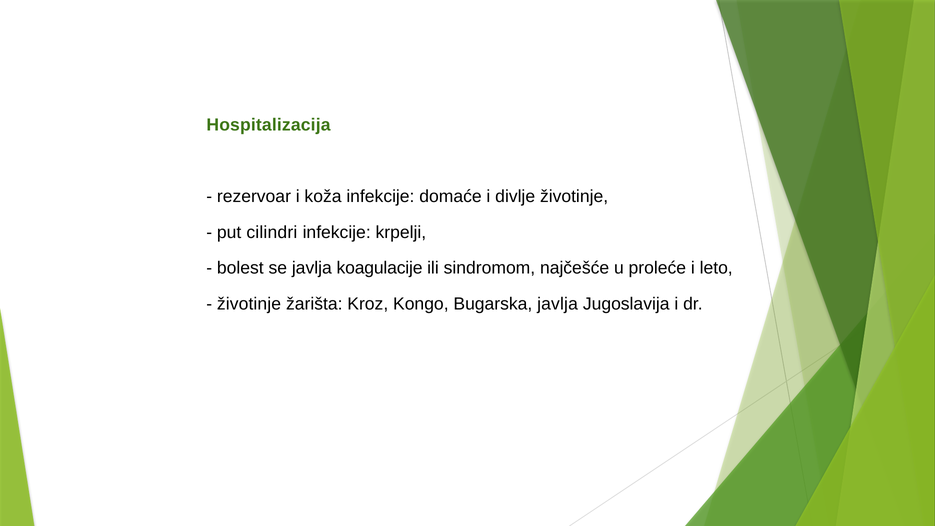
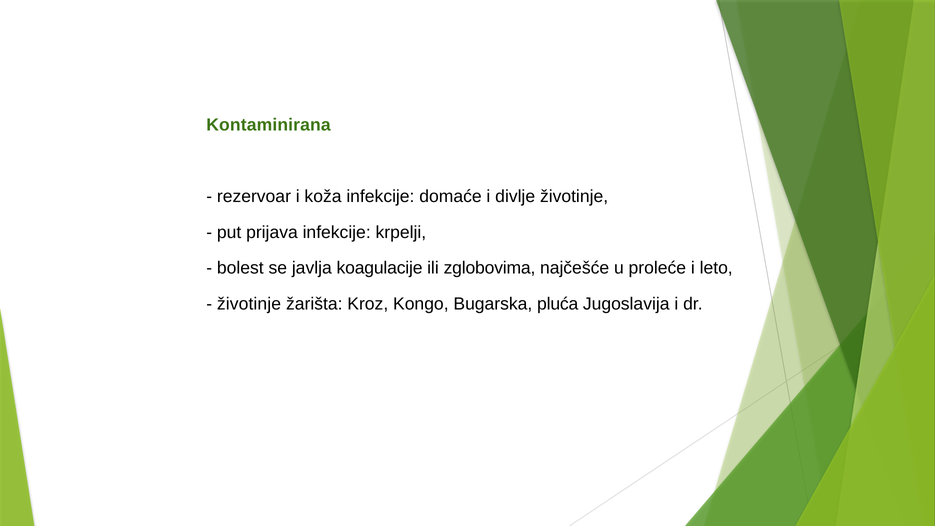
Hospitalizacija: Hospitalizacija -> Kontaminirana (268, 125)
cilindri: cilindri -> prijava (272, 232)
sindromom: sindromom -> zglobovima (490, 268)
Bugarska javlja: javlja -> pluća (558, 304)
